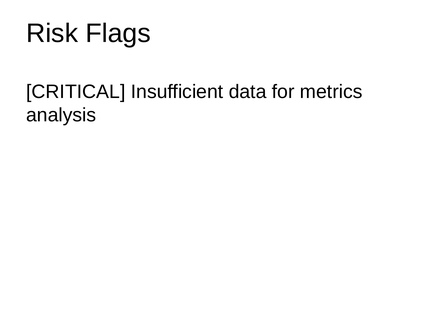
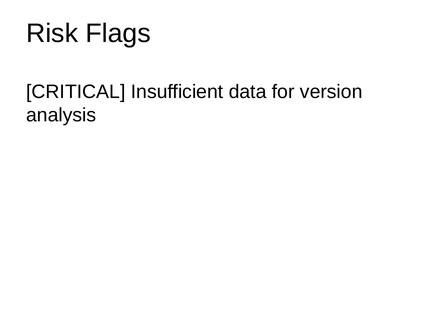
metrics: metrics -> version (331, 92)
